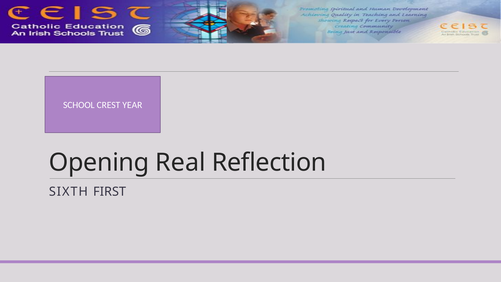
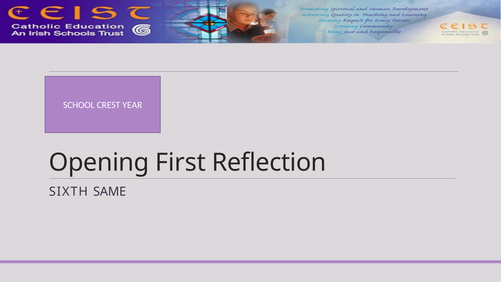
Real: Real -> First (180, 162)
FIRST: FIRST -> SAME (110, 192)
